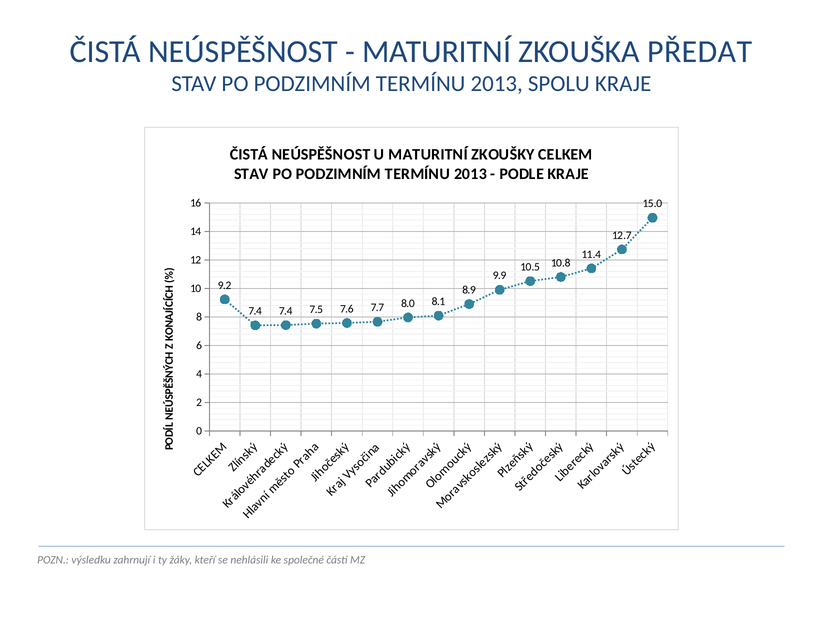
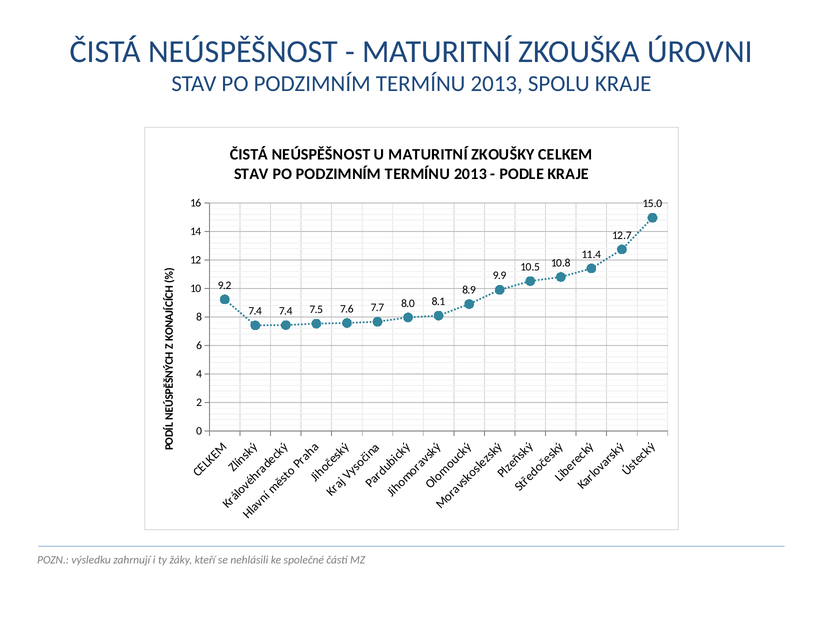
PŘEDAT: PŘEDAT -> ÚROVNI (700, 51)
